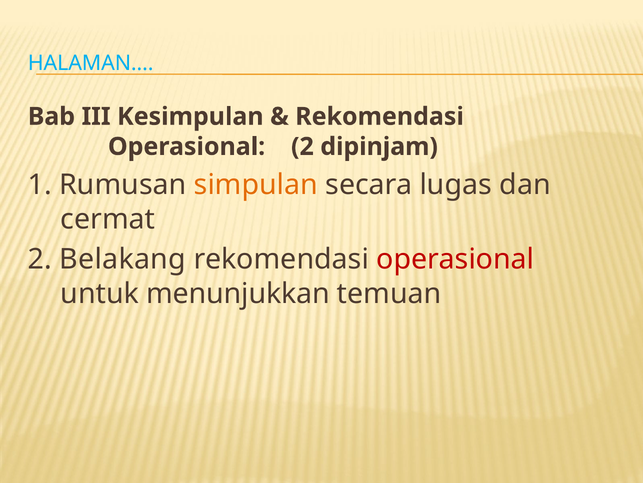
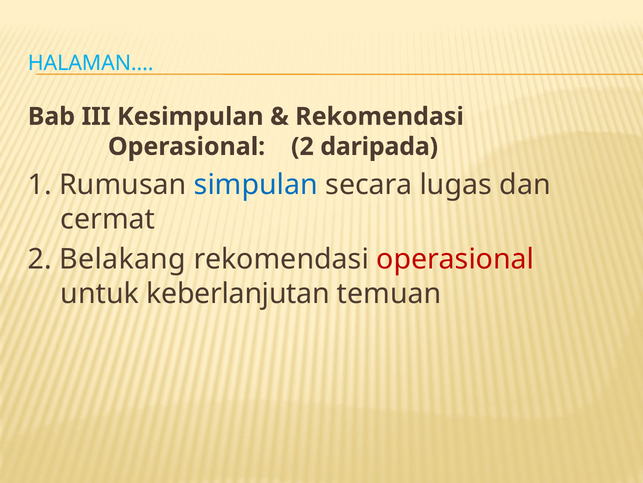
dipinjam: dipinjam -> daripada (379, 146)
simpulan colour: orange -> blue (256, 185)
menunjukkan: menunjukkan -> keberlanjutan (238, 293)
